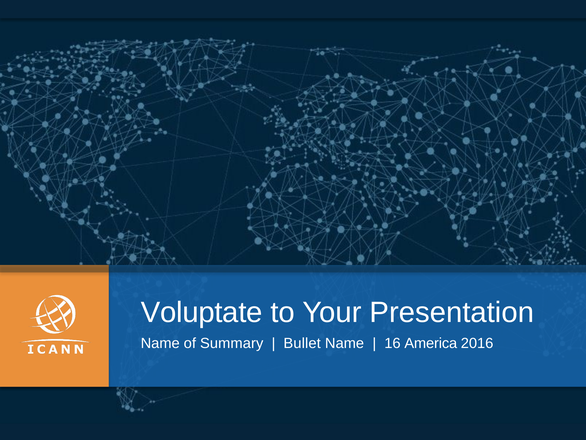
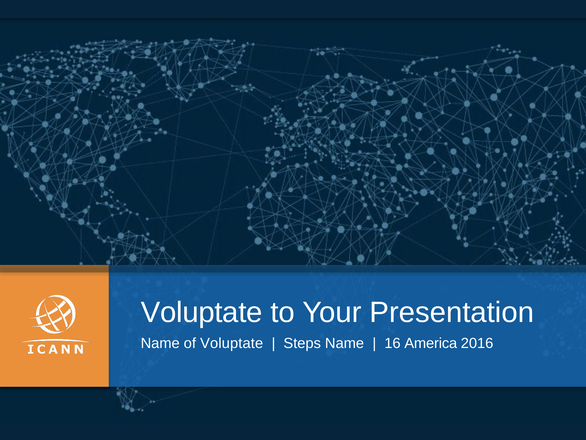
of Summary: Summary -> Voluptate (232, 343)
Bullet: Bullet -> Steps (302, 343)
